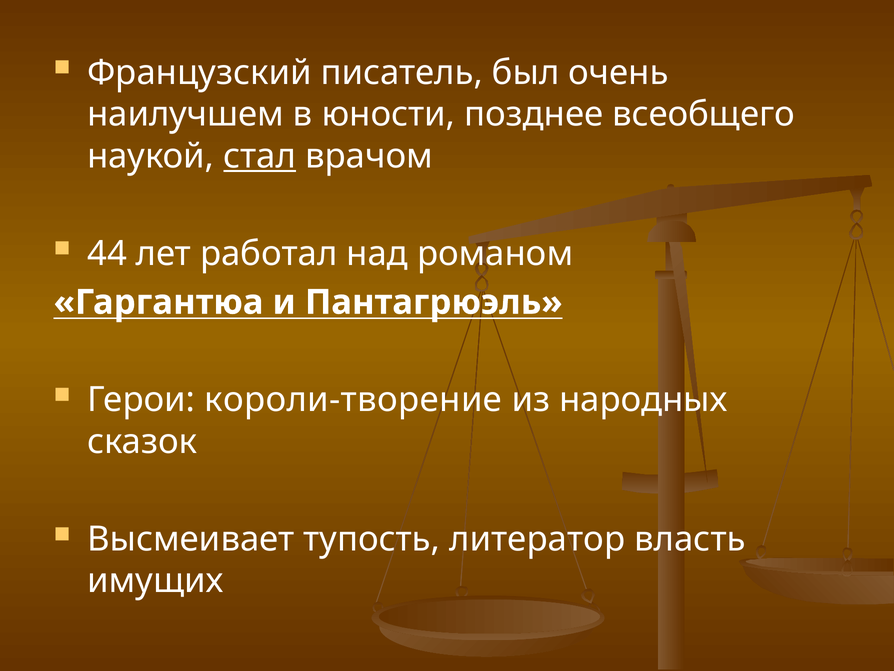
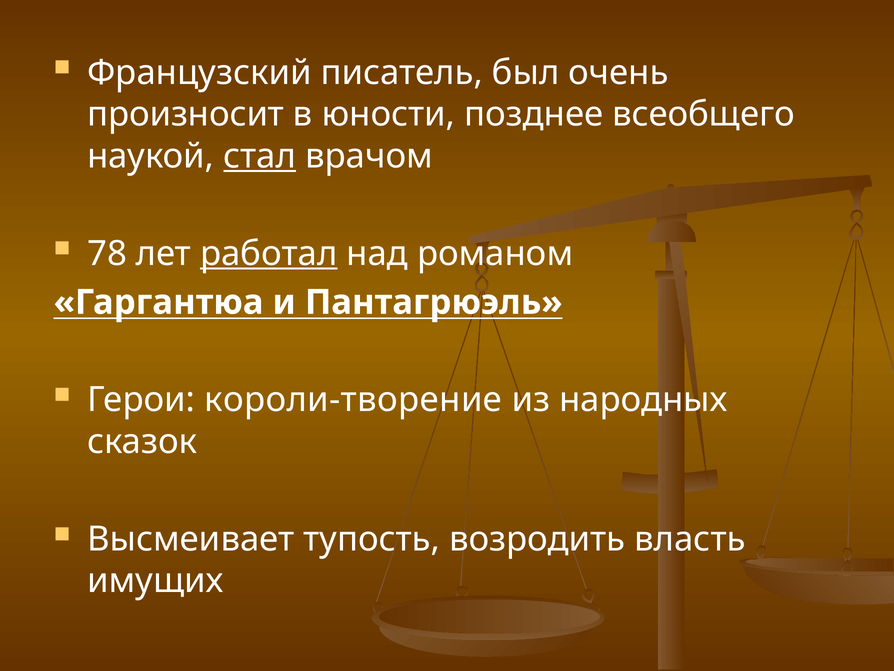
наилучшем: наилучшем -> произносит (186, 114)
44: 44 -> 78 (107, 253)
работал underline: none -> present (269, 253)
литератор: литератор -> возродить (537, 539)
